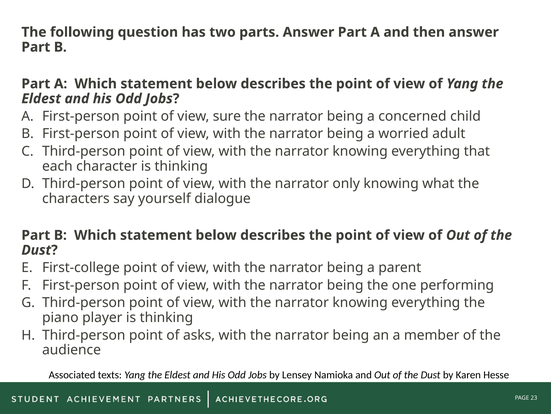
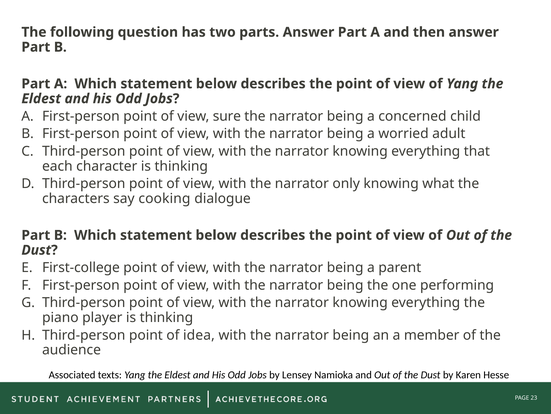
yourself: yourself -> cooking (164, 198)
asks: asks -> idea (199, 335)
